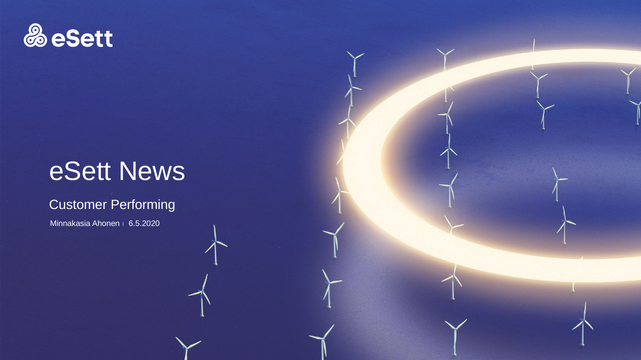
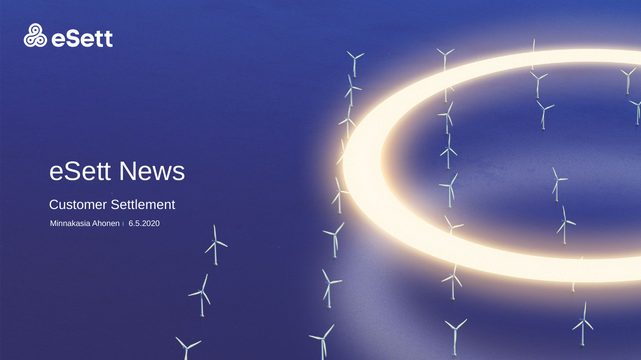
Performing: Performing -> Settlement (143, 205)
